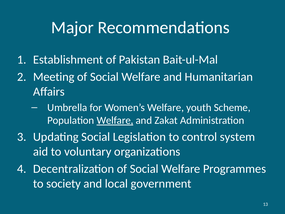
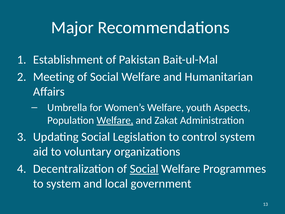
Scheme: Scheme -> Aspects (232, 107)
Social underline: none -> present (144, 169)
to society: society -> system (64, 183)
